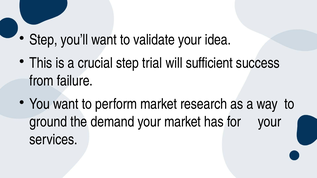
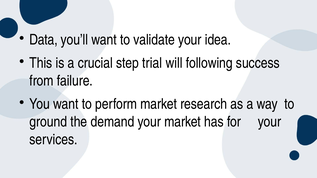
Step: Step -> Data (43, 40)
sufficient: sufficient -> following (209, 63)
